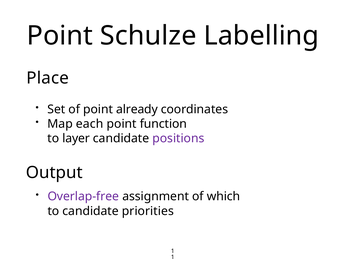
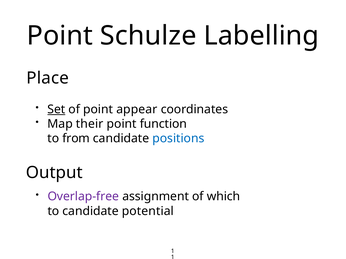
Set underline: none -> present (56, 110)
already: already -> appear (137, 110)
each: each -> their (90, 124)
layer: layer -> from (76, 139)
positions colour: purple -> blue (178, 139)
priorities: priorities -> potential (148, 211)
